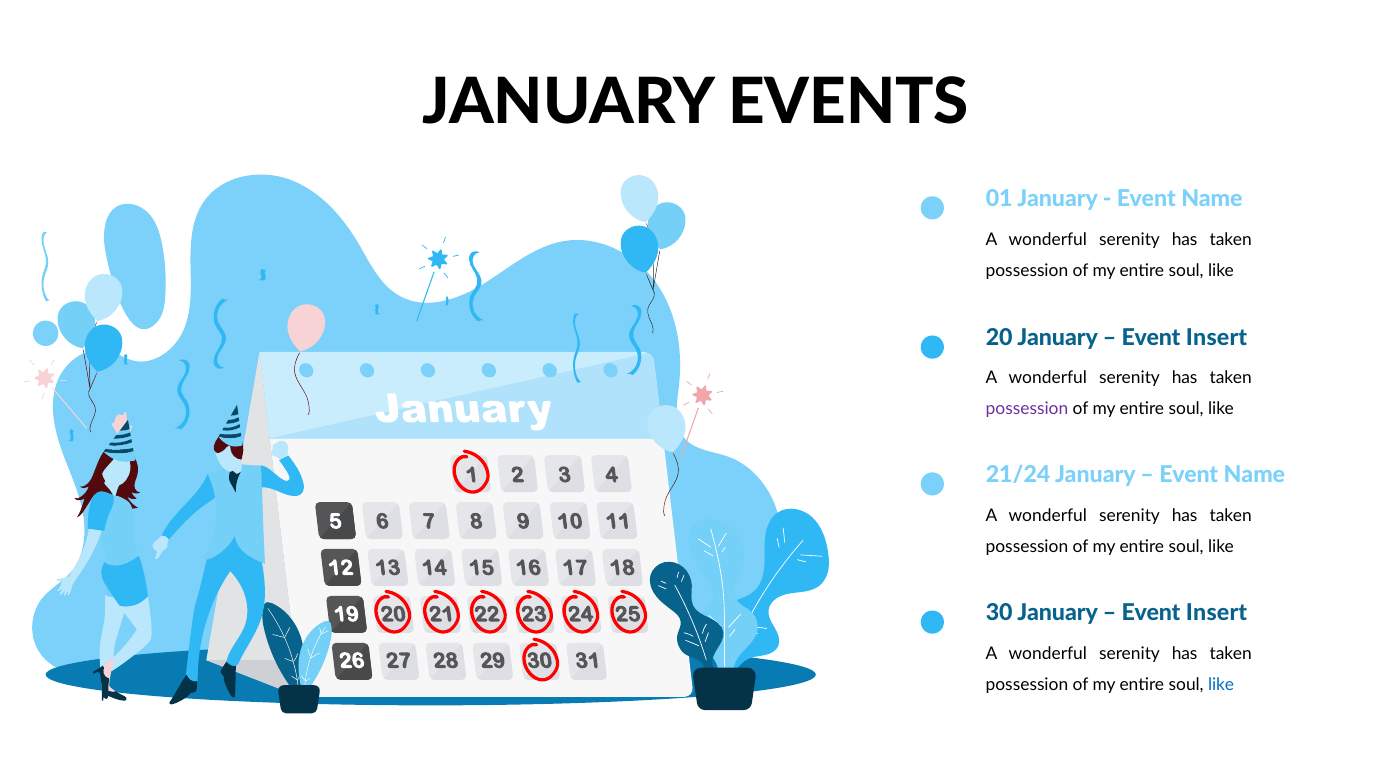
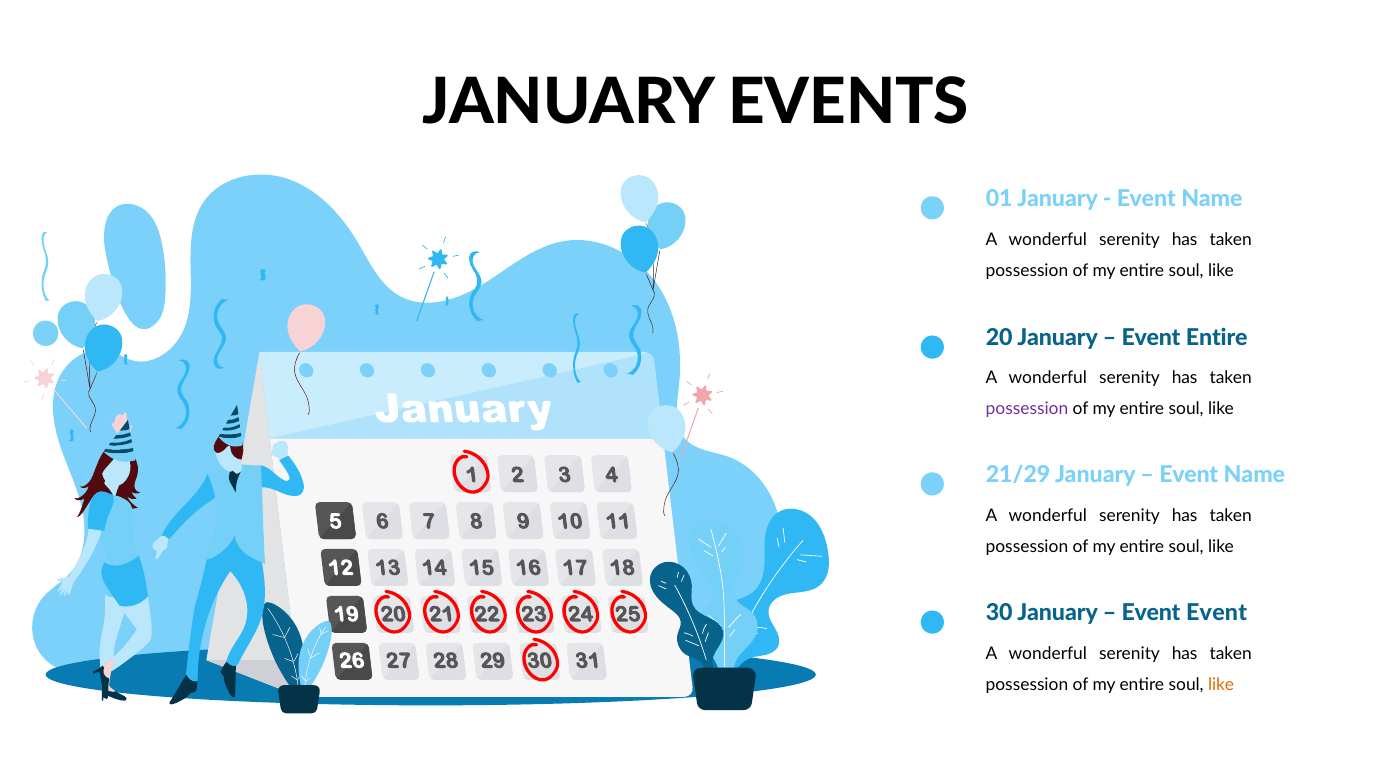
Insert: Insert -> Entire (1217, 338)
21/24: 21/24 -> 21/29 (1018, 475)
Insert: Insert -> Event (1217, 613)
like colour: blue -> orange (1221, 685)
